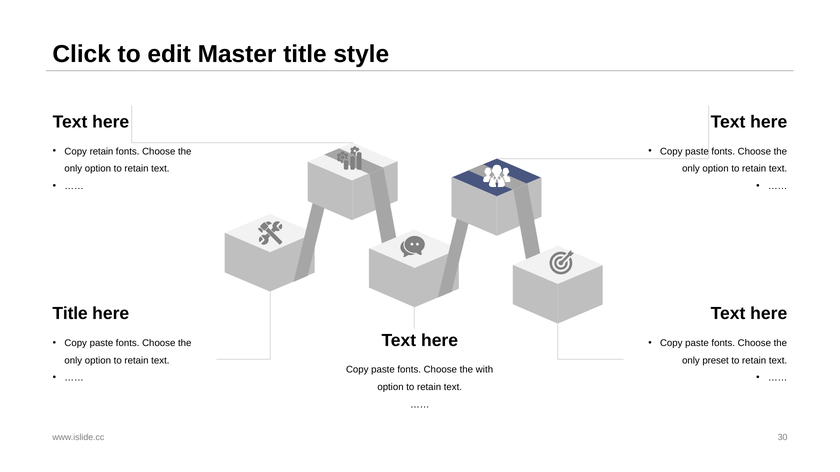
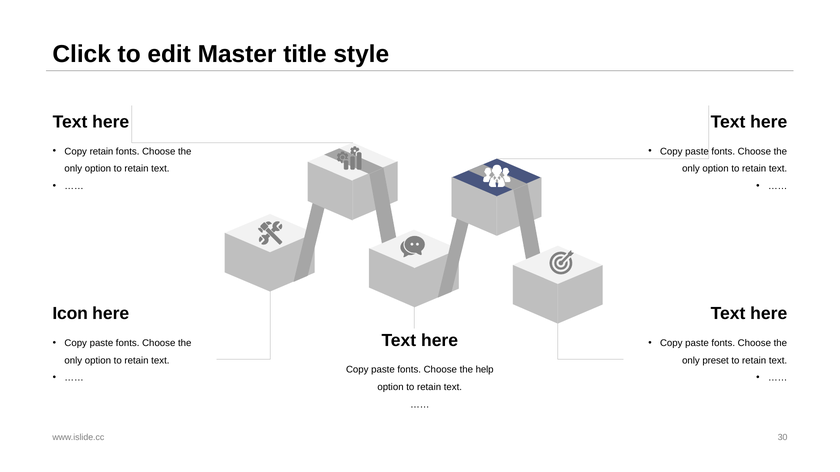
Title: Title -> Icon (70, 314)
with: with -> help (485, 370)
